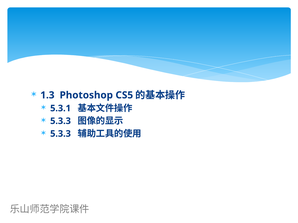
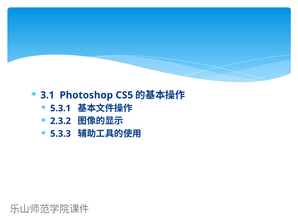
1.3: 1.3 -> 3.1 (47, 95)
5.3.3: 5.3.3 -> 2.3.2 (61, 121)
